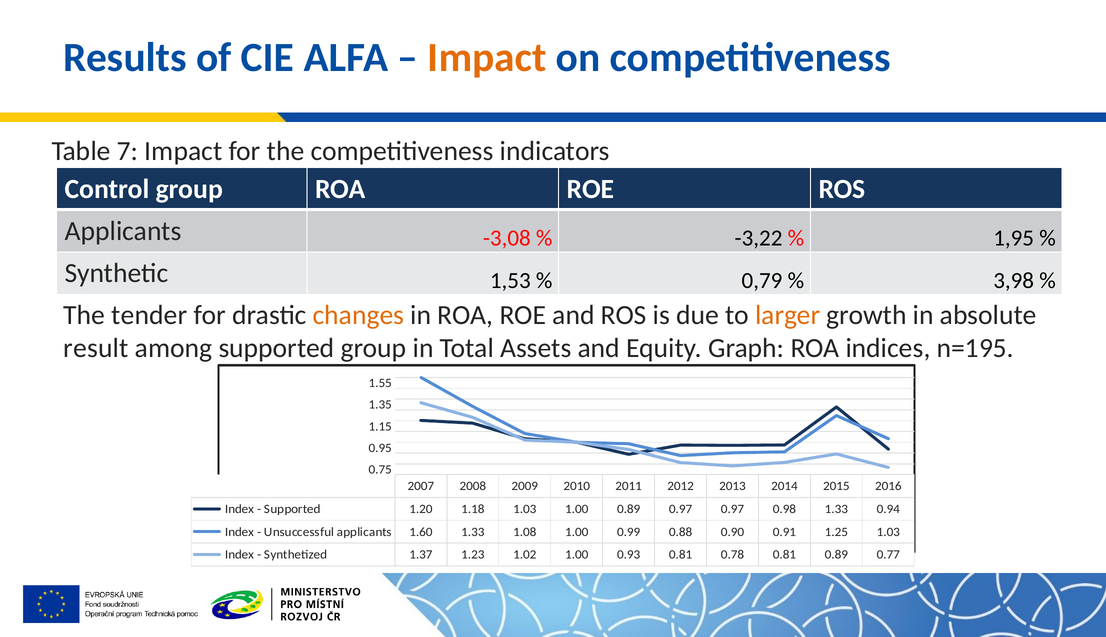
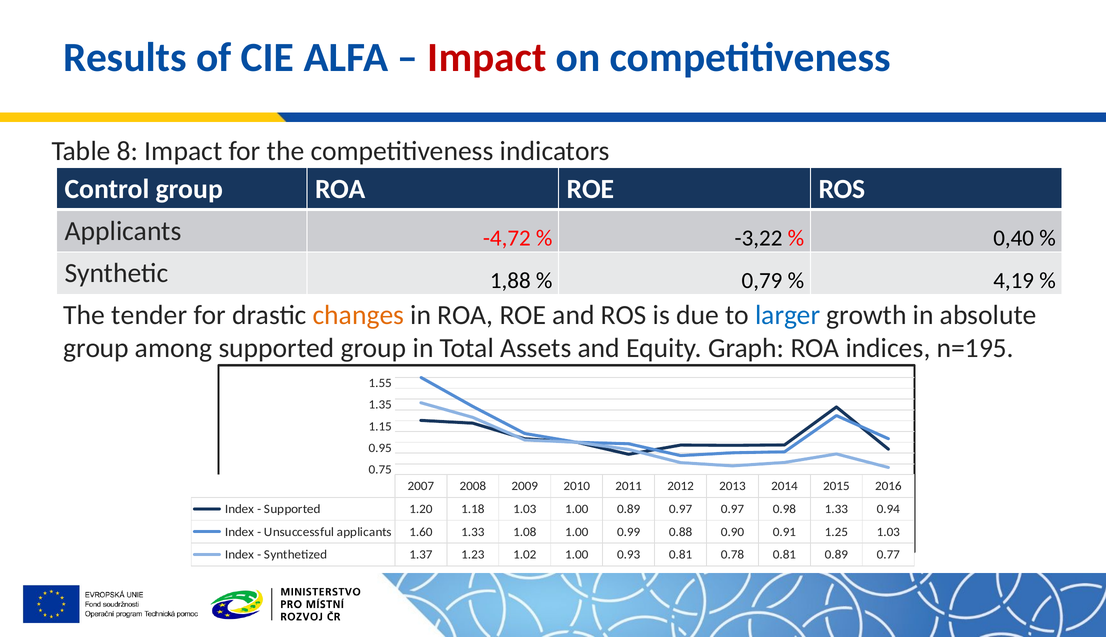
Impact colour: orange -> red (487, 57)
7: 7 -> 8 (128, 151)
-3,08: -3,08 -> -4,72 (507, 238)
1,95: 1,95 -> 0,40 (1014, 238)
1,53: 1,53 -> 1,88 (510, 281)
3,98: 3,98 -> 4,19 (1014, 281)
larger colour: orange -> blue (788, 315)
result: result -> group (96, 348)
